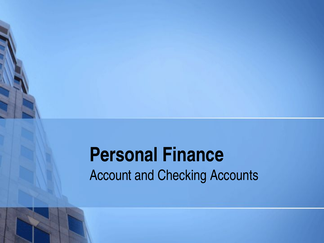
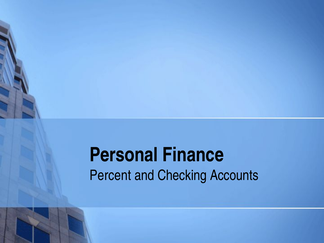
Account: Account -> Percent (110, 175)
